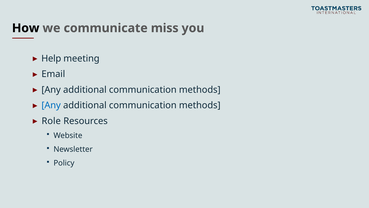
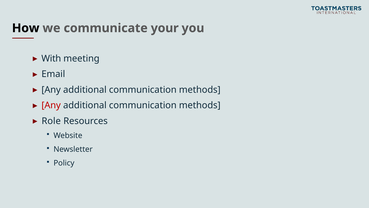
miss: miss -> your (165, 28)
Help: Help -> With (51, 58)
Any colour: blue -> red (51, 105)
